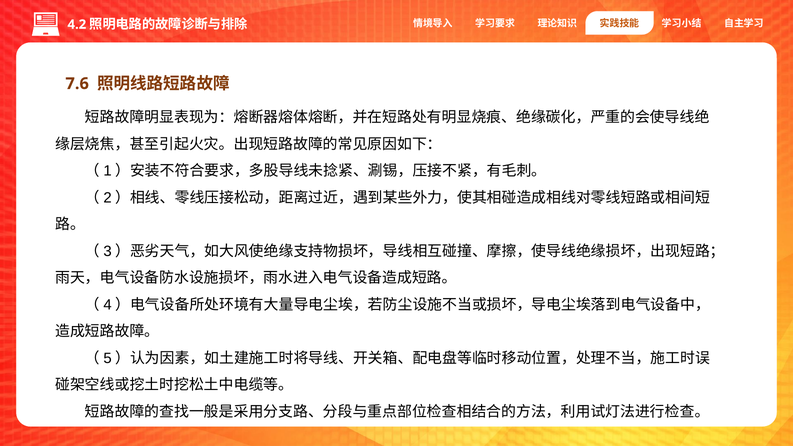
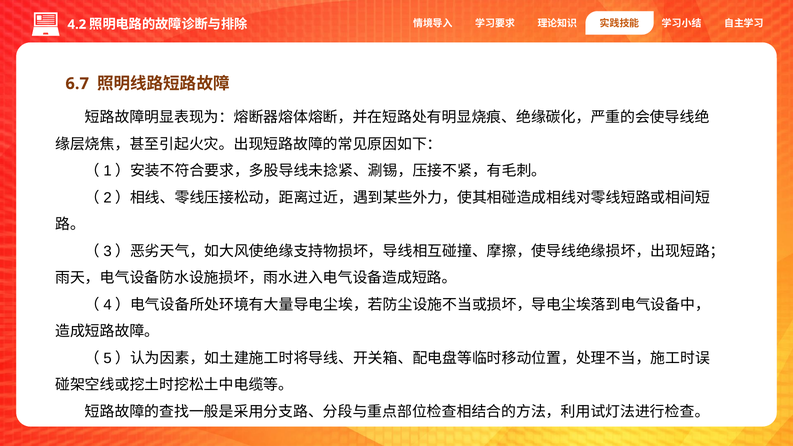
7.6: 7.6 -> 6.7 (77, 84)
